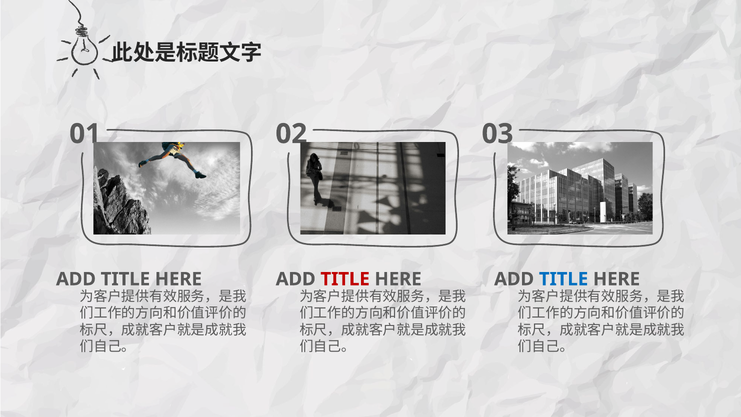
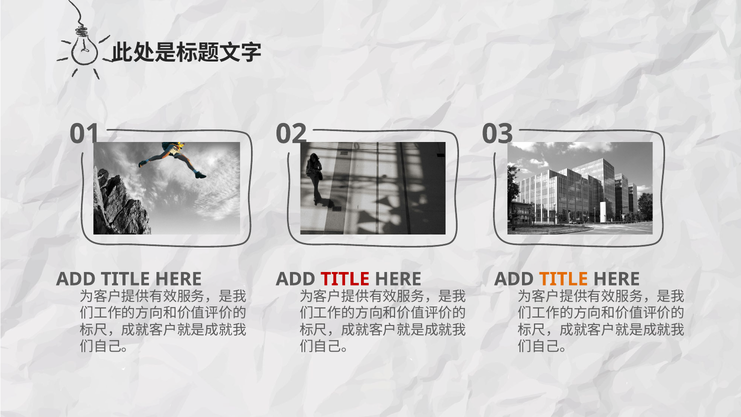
TITLE colour: blue -> orange (564, 279)
